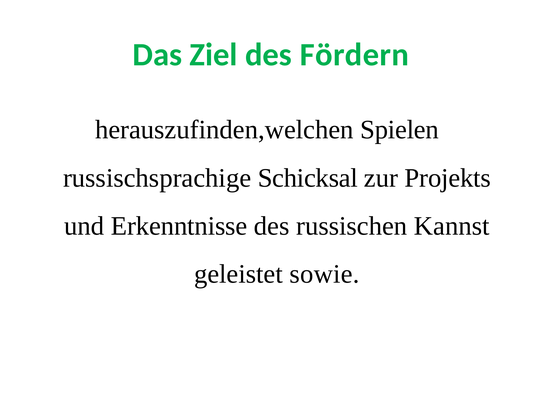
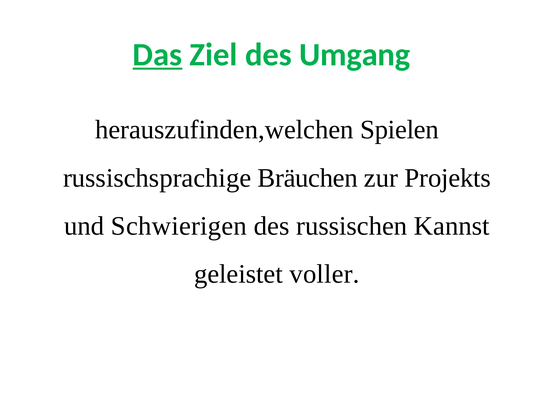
Das underline: none -> present (157, 55)
Fördern: Fördern -> Umgang (355, 55)
Schicksal: Schicksal -> Bräuchen (308, 178)
Erkenntnisse: Erkenntnisse -> Schwierigen (179, 226)
sowie: sowie -> voller (325, 274)
